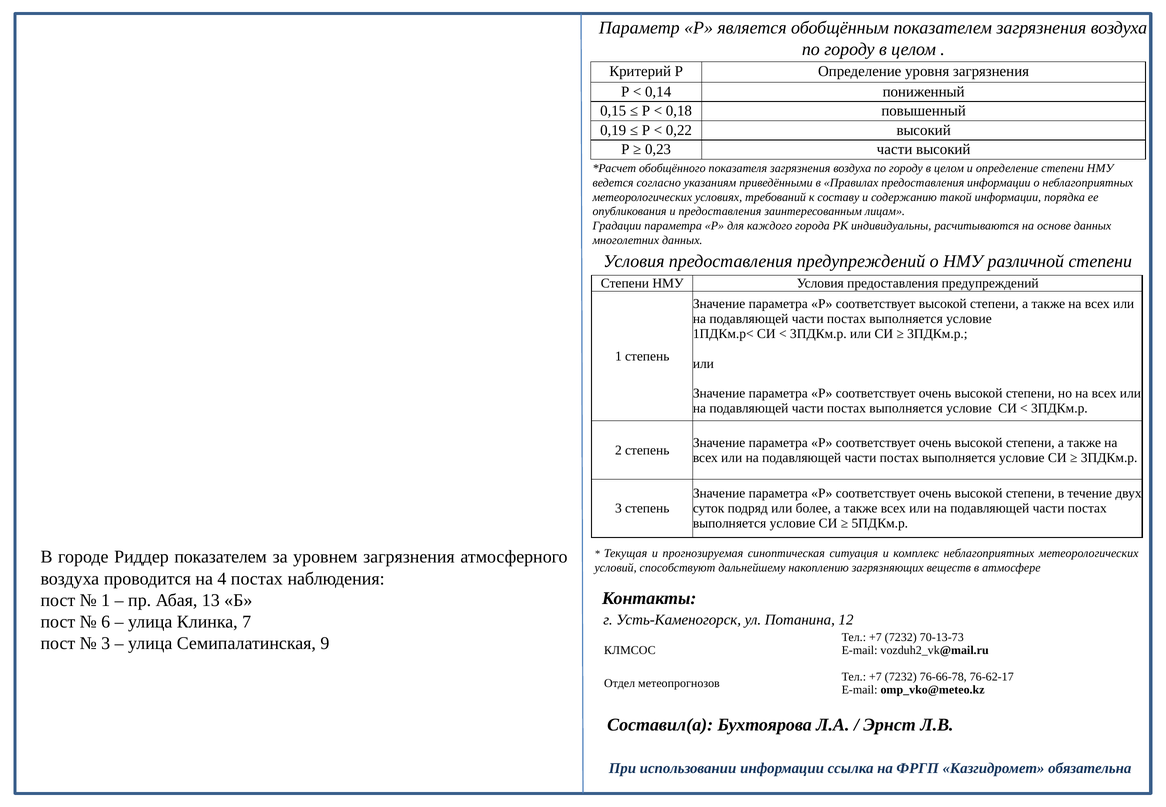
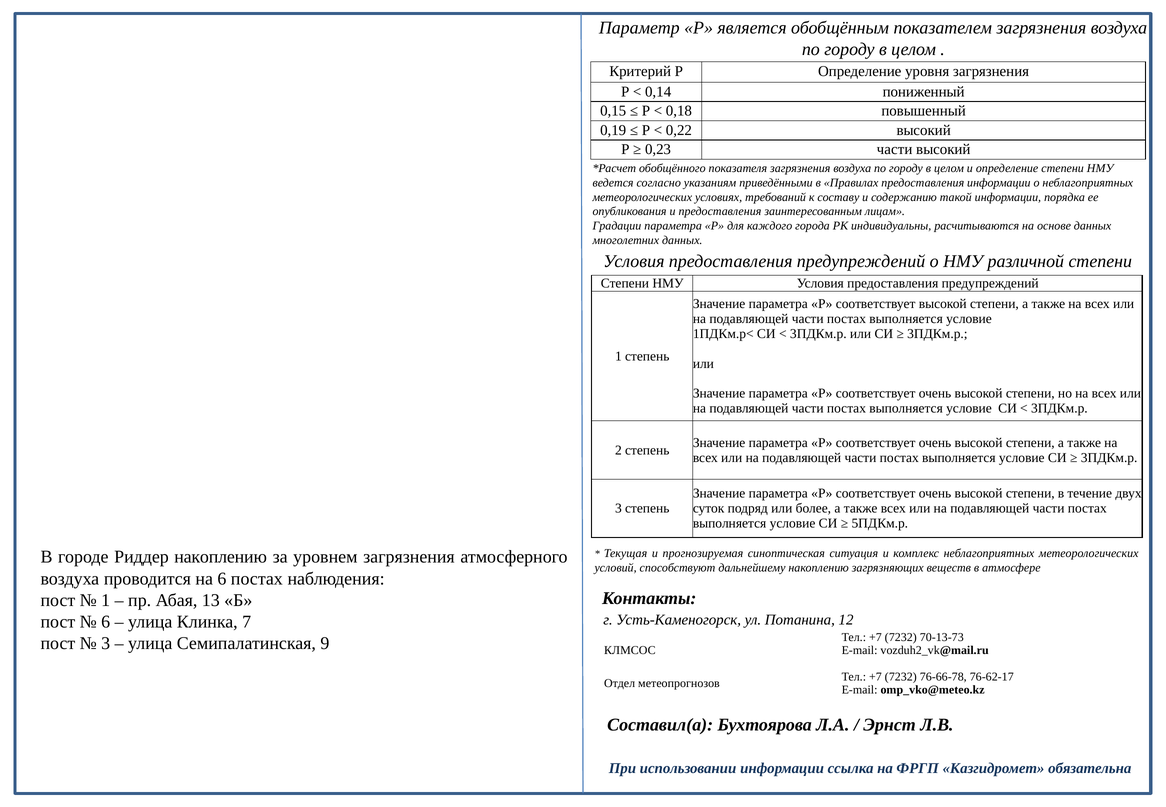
Риддер показателем: показателем -> накоплению (221, 557)
на 4: 4 -> 6 (222, 579)
